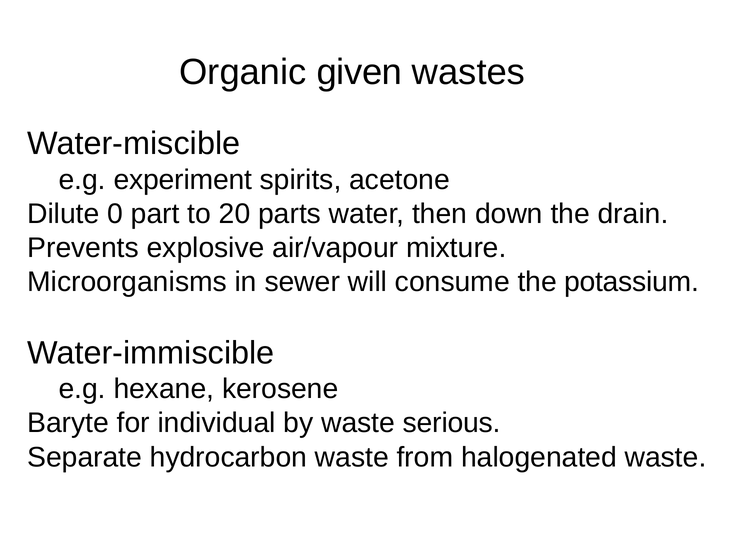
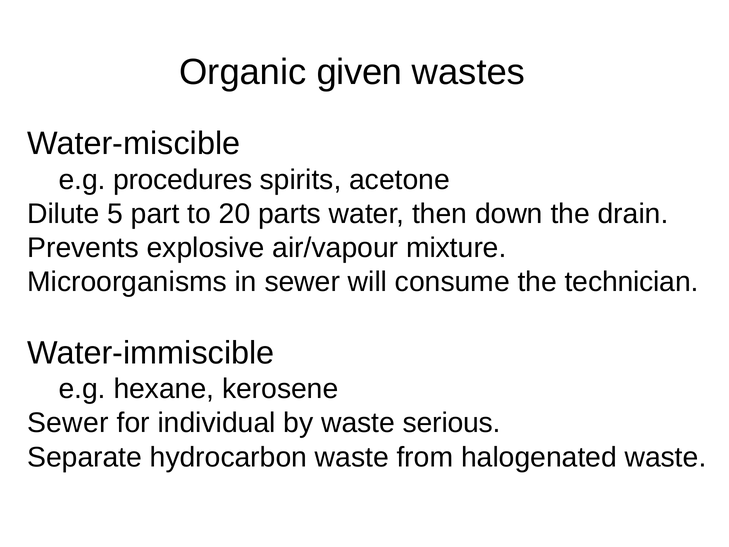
experiment: experiment -> procedures (183, 180)
0: 0 -> 5 (115, 214)
potassium: potassium -> technician (632, 282)
Baryte: Baryte -> Sewer (68, 423)
